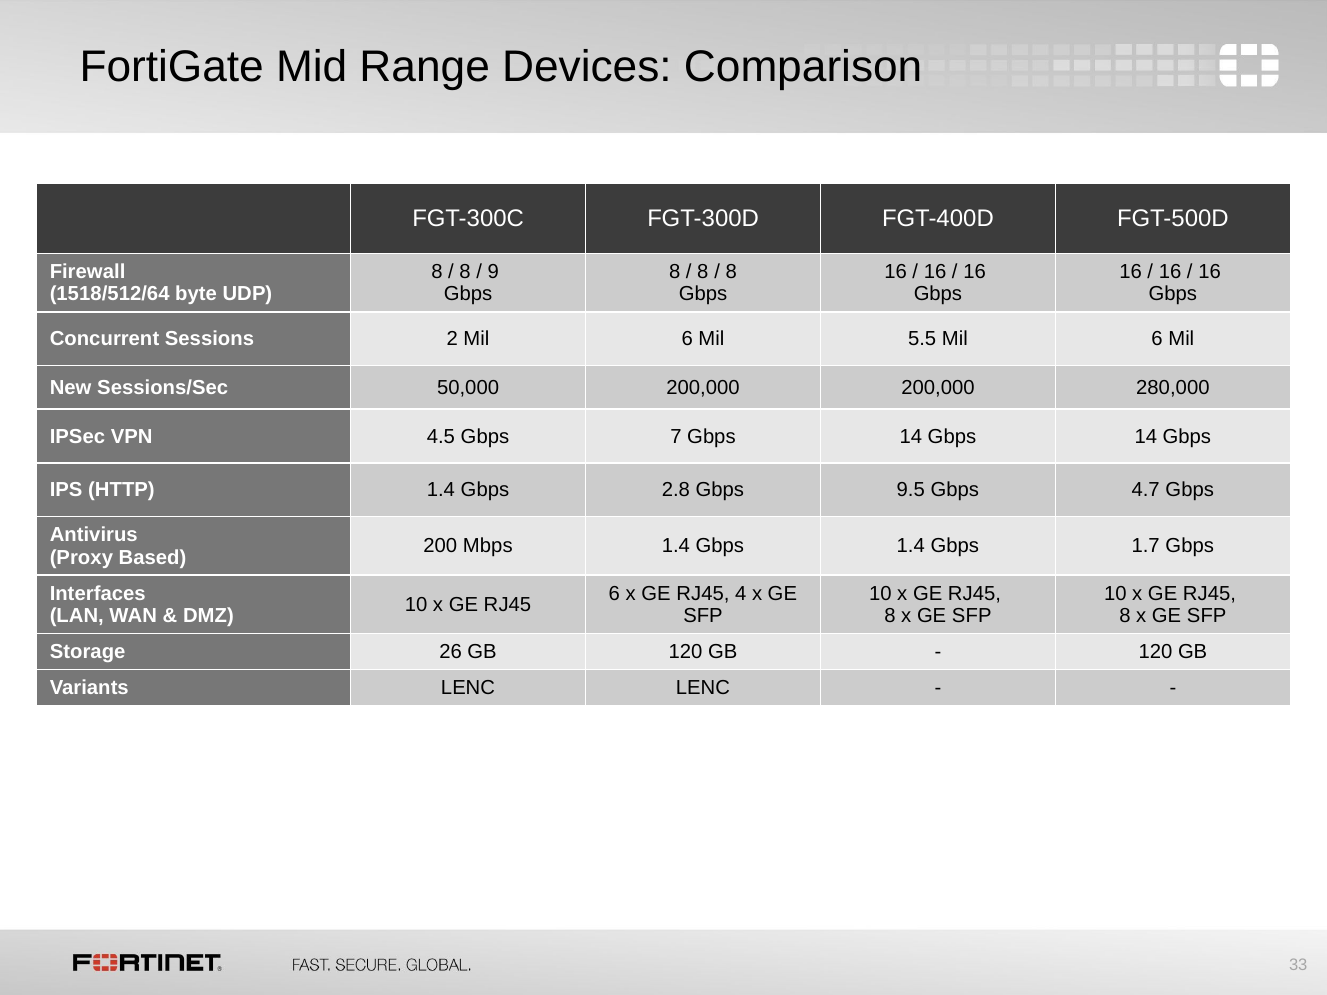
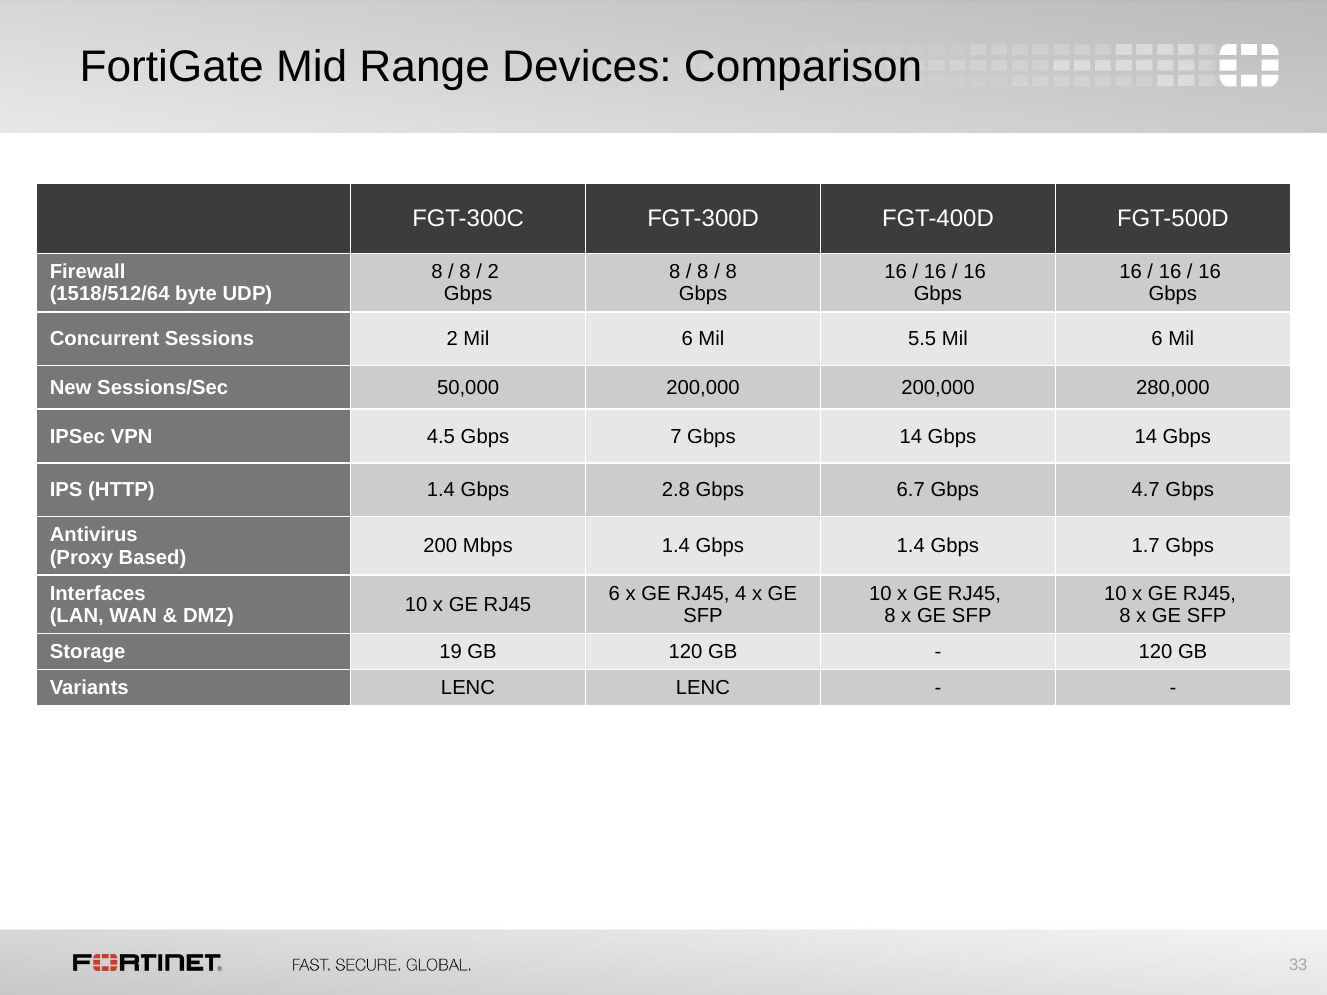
9: 9 -> 2 (493, 272)
9.5: 9.5 -> 6.7 (911, 490)
26: 26 -> 19 (451, 652)
